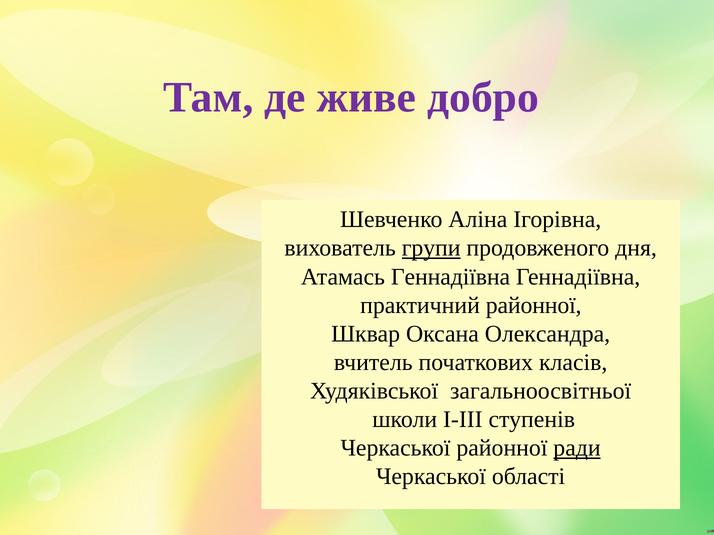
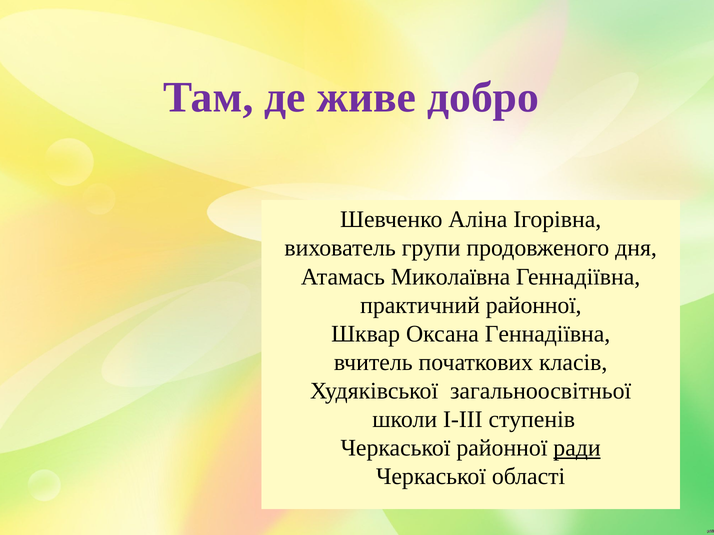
групи underline: present -> none (431, 248)
Атамась Геннадіївна: Геннадіївна -> Миколаївна (451, 277)
Оксана Олександра: Олександра -> Геннадіївна (547, 334)
